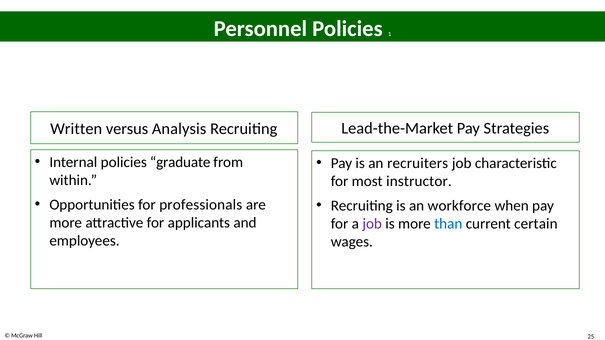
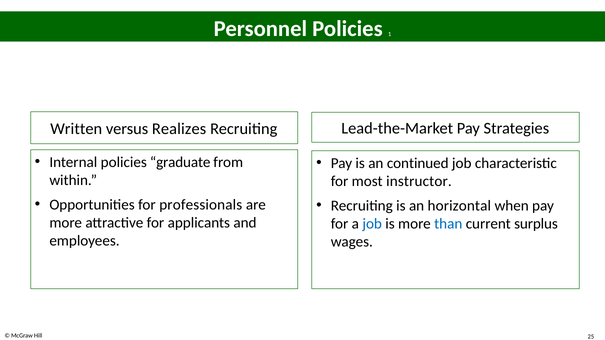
Analysis: Analysis -> Realizes (179, 129)
recruiters: recruiters -> continued (418, 163)
workforce: workforce -> horizontal (459, 206)
job colour: purple -> blue (372, 224)
certain: certain -> surplus (536, 224)
